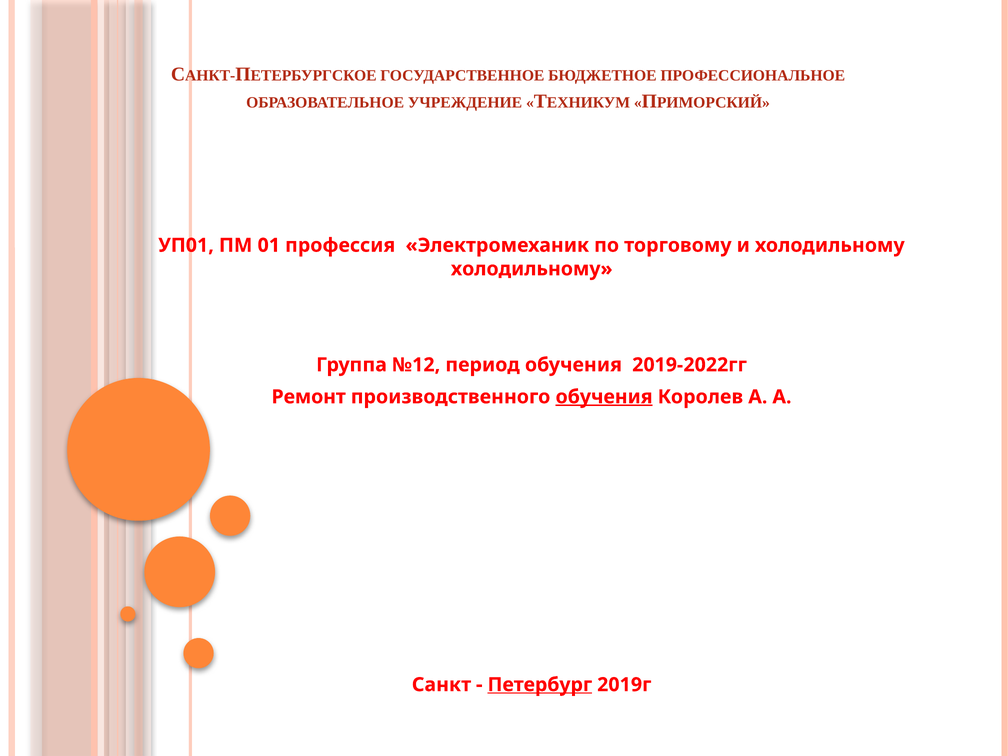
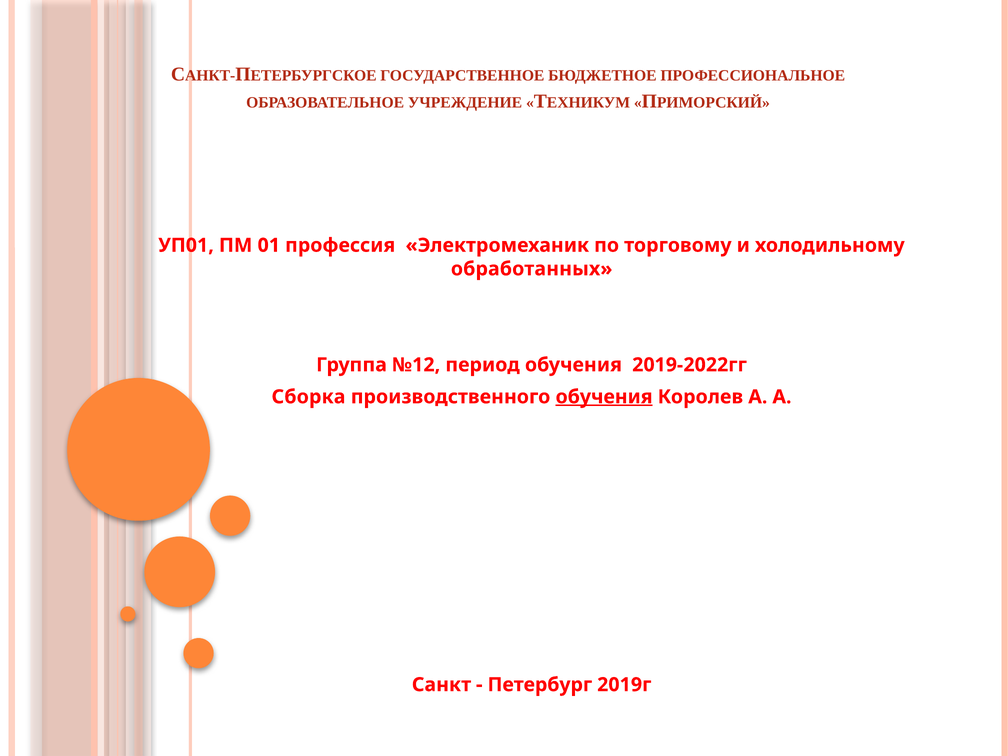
холодильному: холодильному -> обработанных (532, 269)
Ремонт: Ремонт -> Сборка (308, 397)
Петербург underline: present -> none (540, 685)
